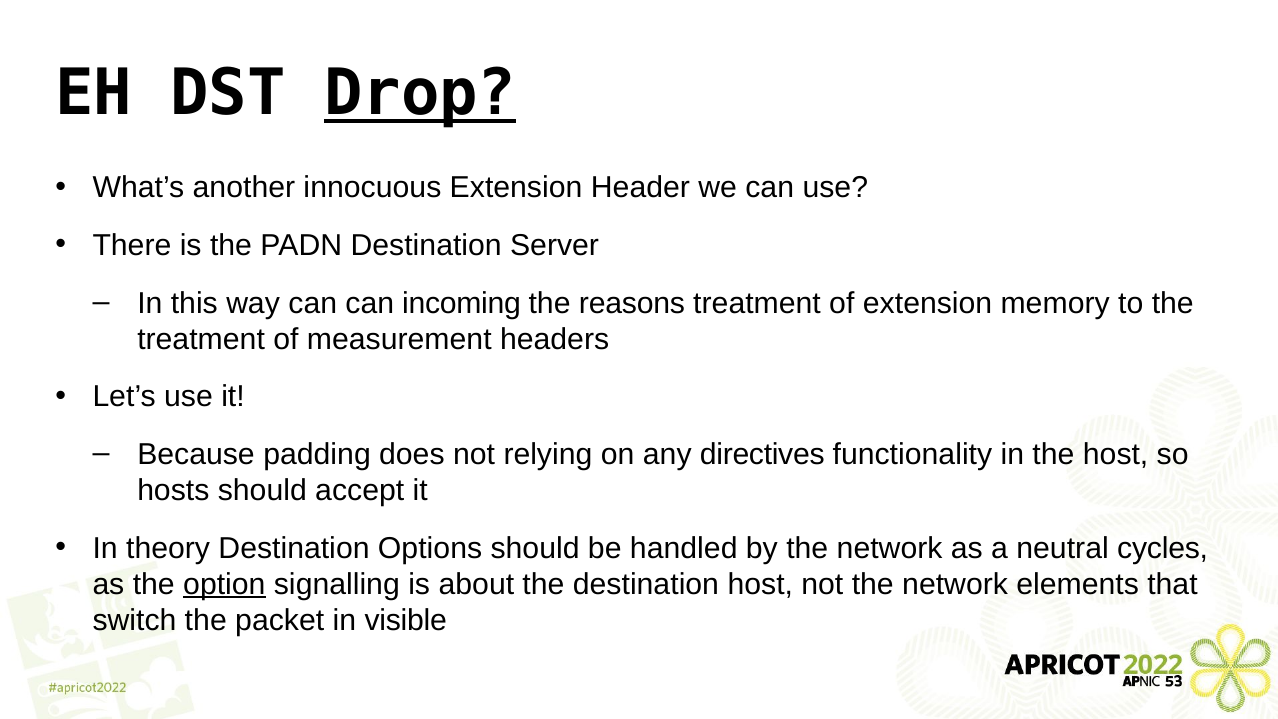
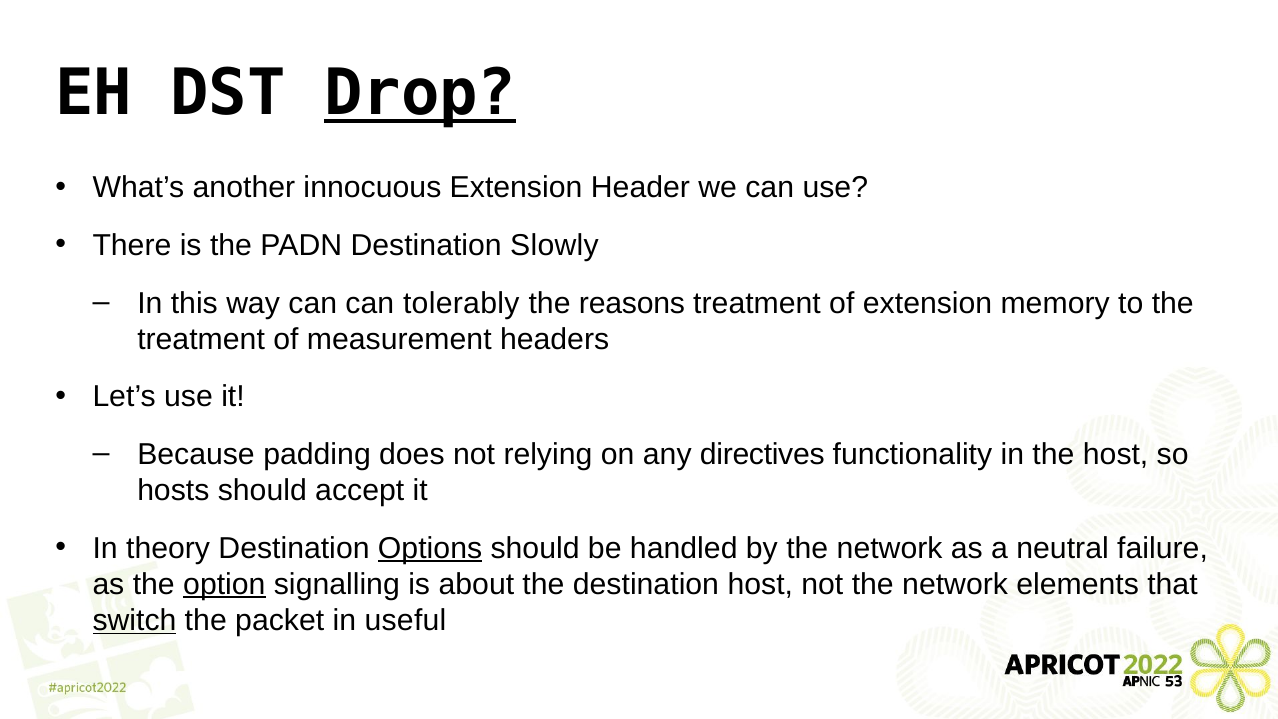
Server: Server -> Slowly (554, 245)
incoming: incoming -> tolerably (461, 303)
Options underline: none -> present (430, 548)
cycles: cycles -> failure (1163, 548)
switch underline: none -> present (135, 620)
visible: visible -> useful (406, 620)
